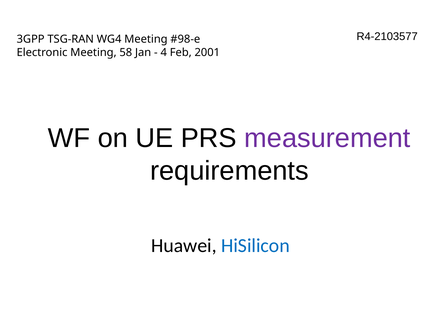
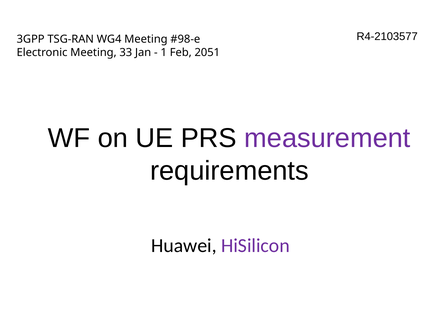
58: 58 -> 33 (126, 52)
4: 4 -> 1 (164, 52)
2001: 2001 -> 2051 (207, 52)
HiSilicon colour: blue -> purple (255, 245)
